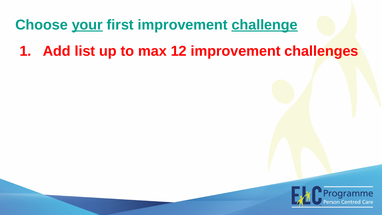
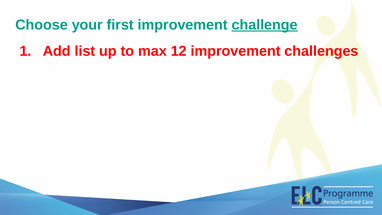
your underline: present -> none (87, 25)
